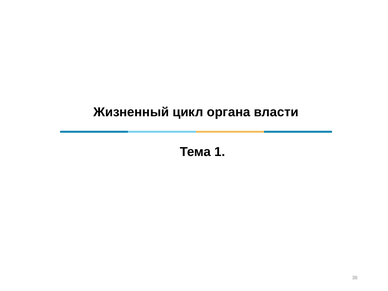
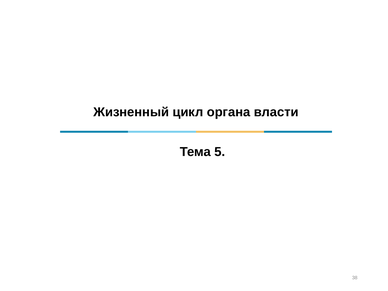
1: 1 -> 5 (220, 152)
